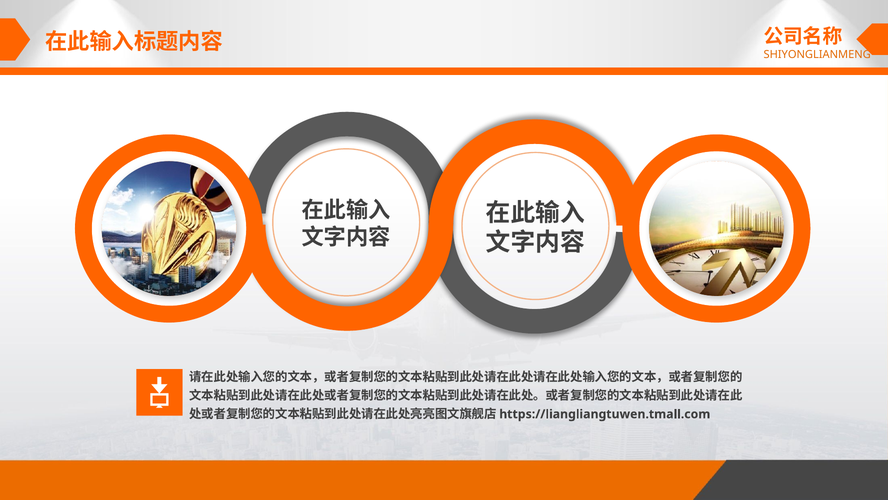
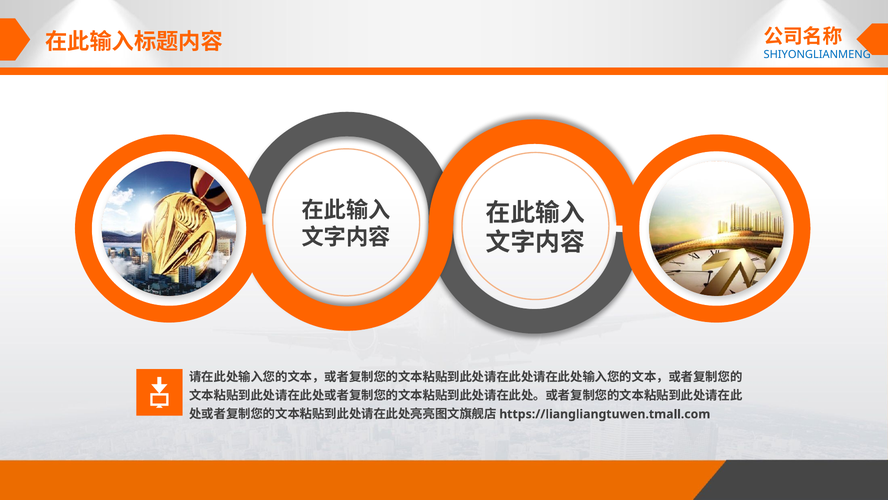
SHIYONGLIANMENG colour: orange -> blue (817, 54)
